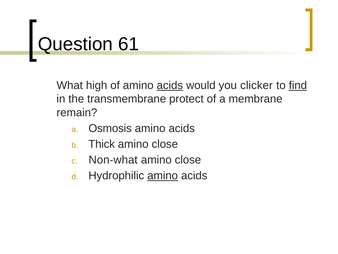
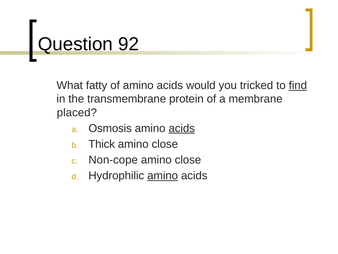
61: 61 -> 92 (129, 44)
high: high -> fatty (97, 85)
acids underline: present -> none (170, 85)
clicker: clicker -> tricked (257, 85)
protect: protect -> protein (186, 99)
remain: remain -> placed (77, 112)
acids underline: none -> present (182, 128)
Non-what: Non-what -> Non-cope (113, 160)
